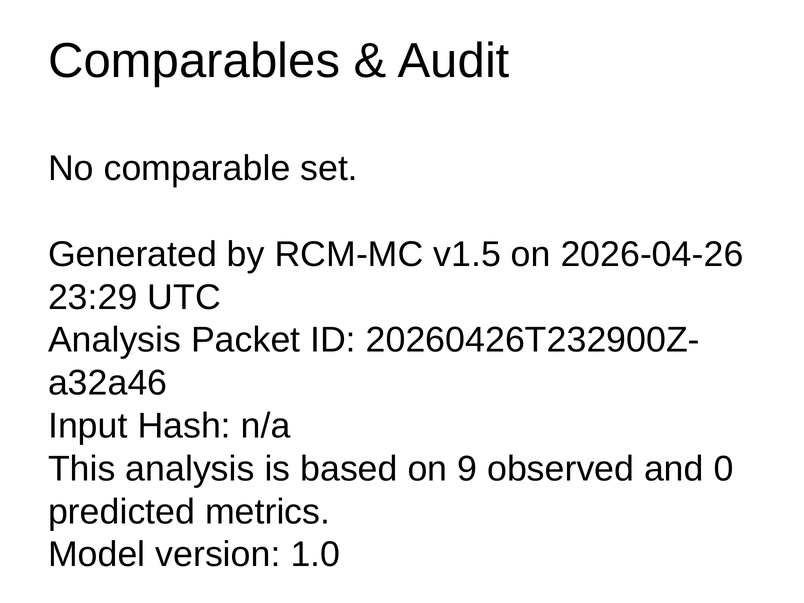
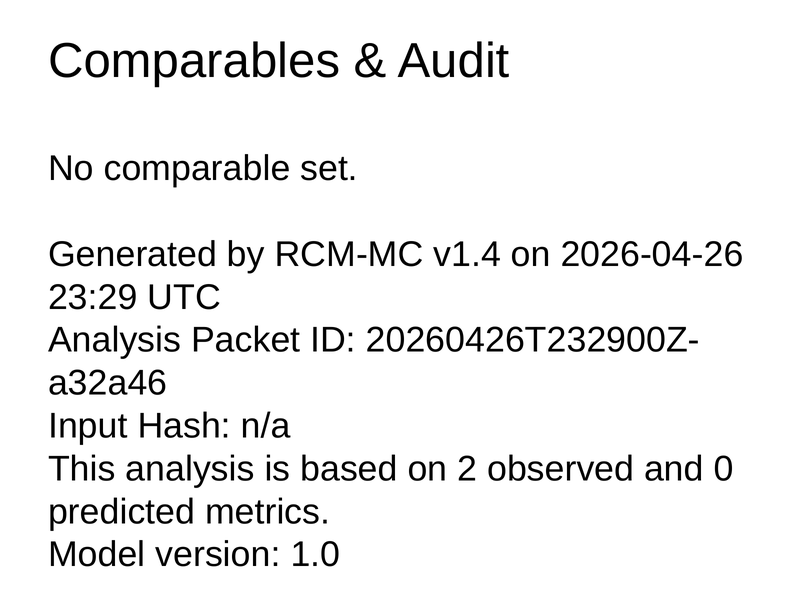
v1.5: v1.5 -> v1.4 (467, 254)
9: 9 -> 2 (467, 469)
